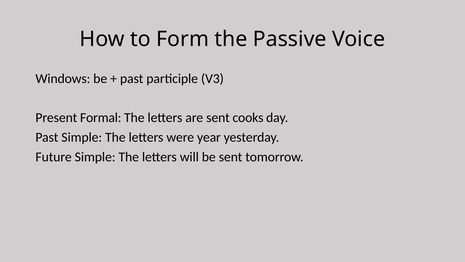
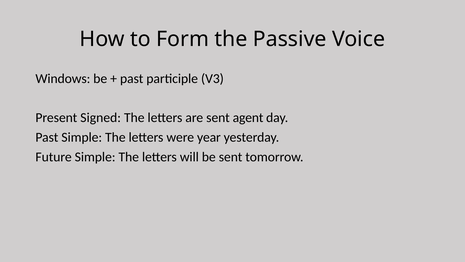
Formal: Formal -> Signed (101, 118)
cooks: cooks -> agent (248, 118)
